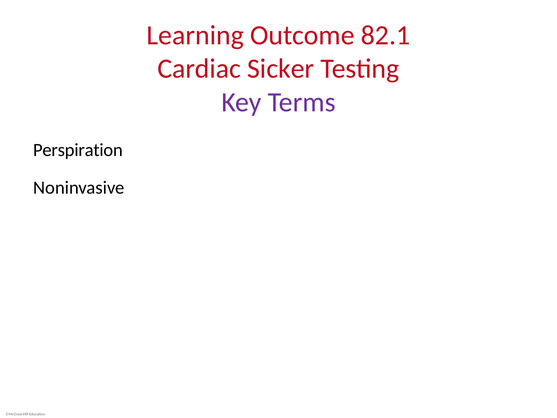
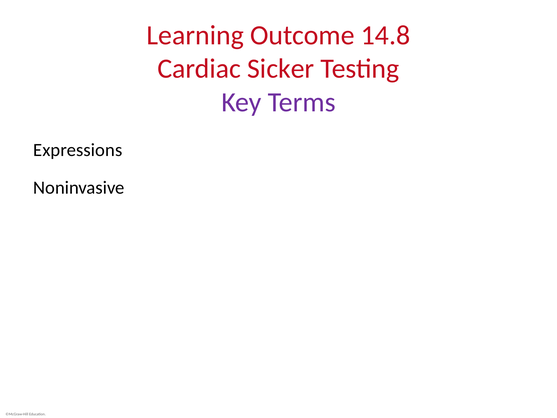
82.1: 82.1 -> 14.8 (385, 35)
Perspiration: Perspiration -> Expressions (78, 150)
